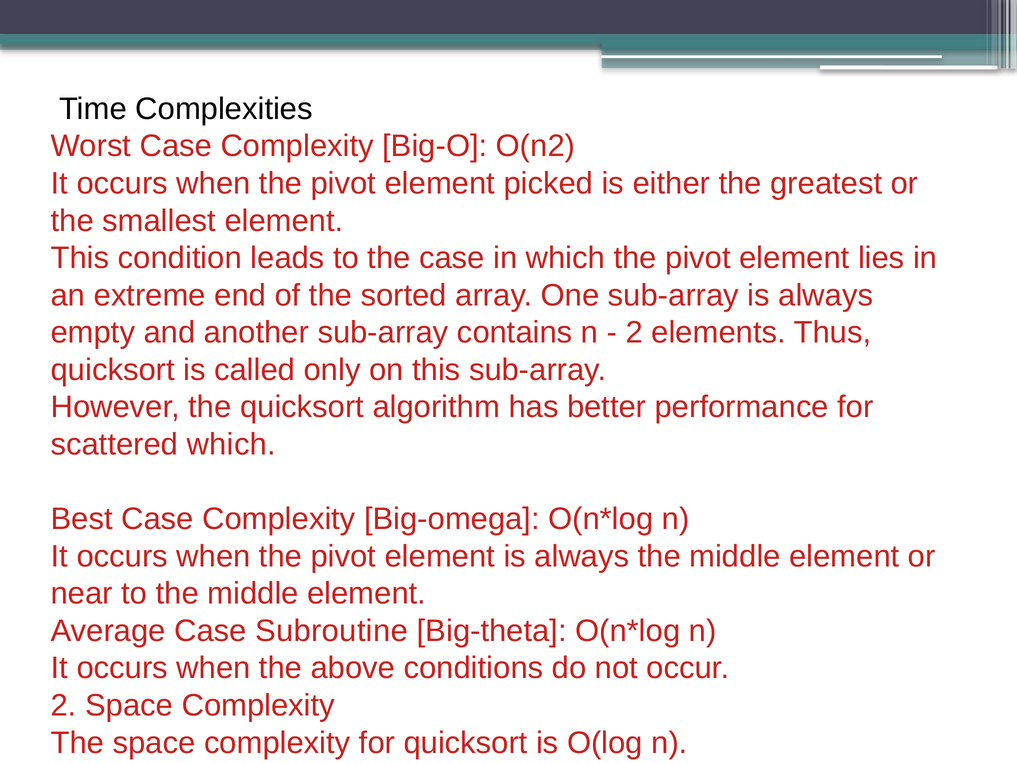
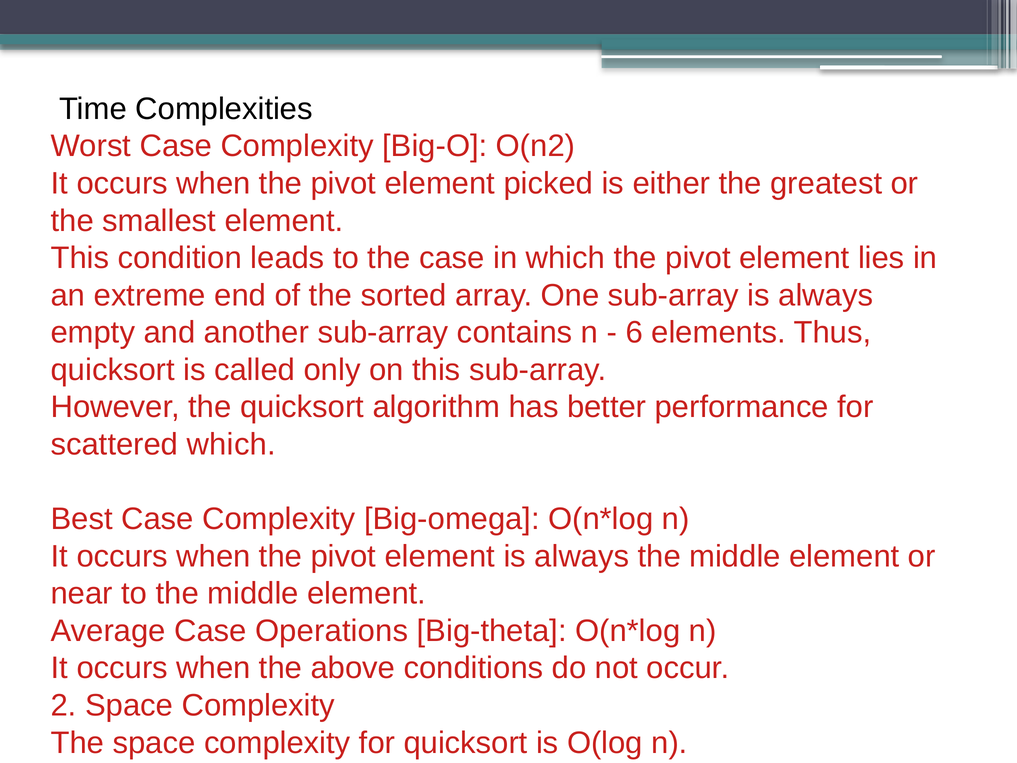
2: 2 -> 6 (634, 333)
Subroutine: Subroutine -> Operations (332, 631)
